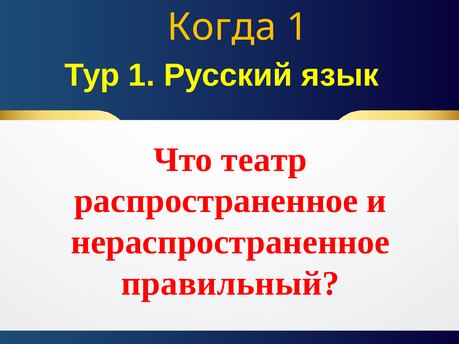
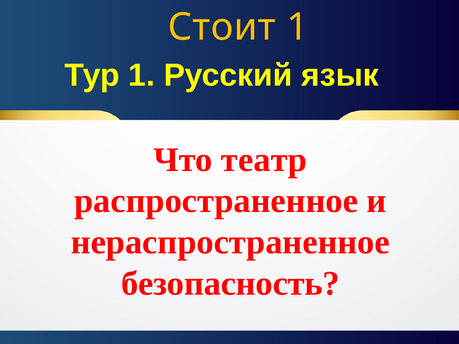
Когда: Когда -> Стоит (222, 27)
правильный: правильный -> безопасность (230, 284)
